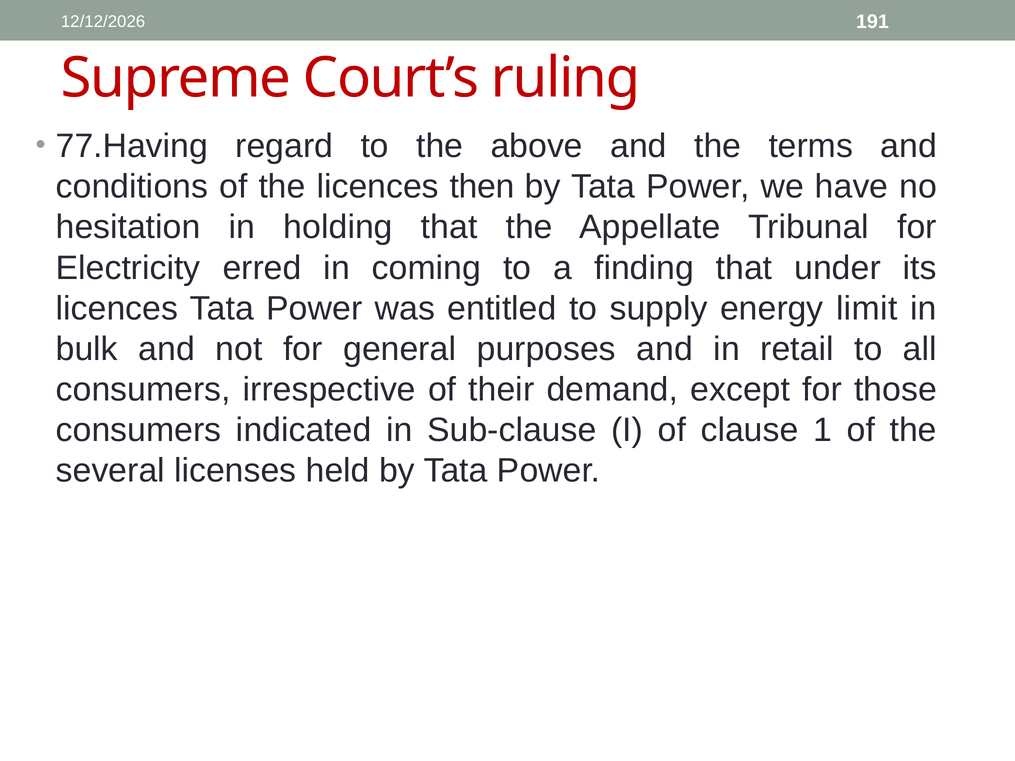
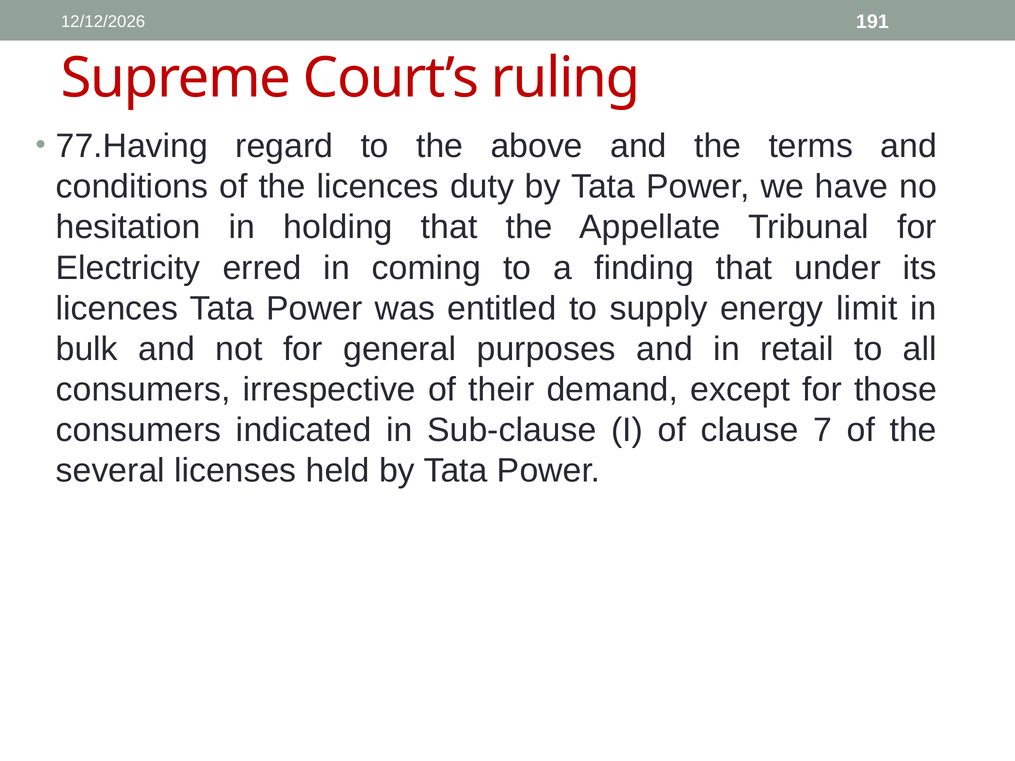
then: then -> duty (482, 187)
1: 1 -> 7 (823, 430)
